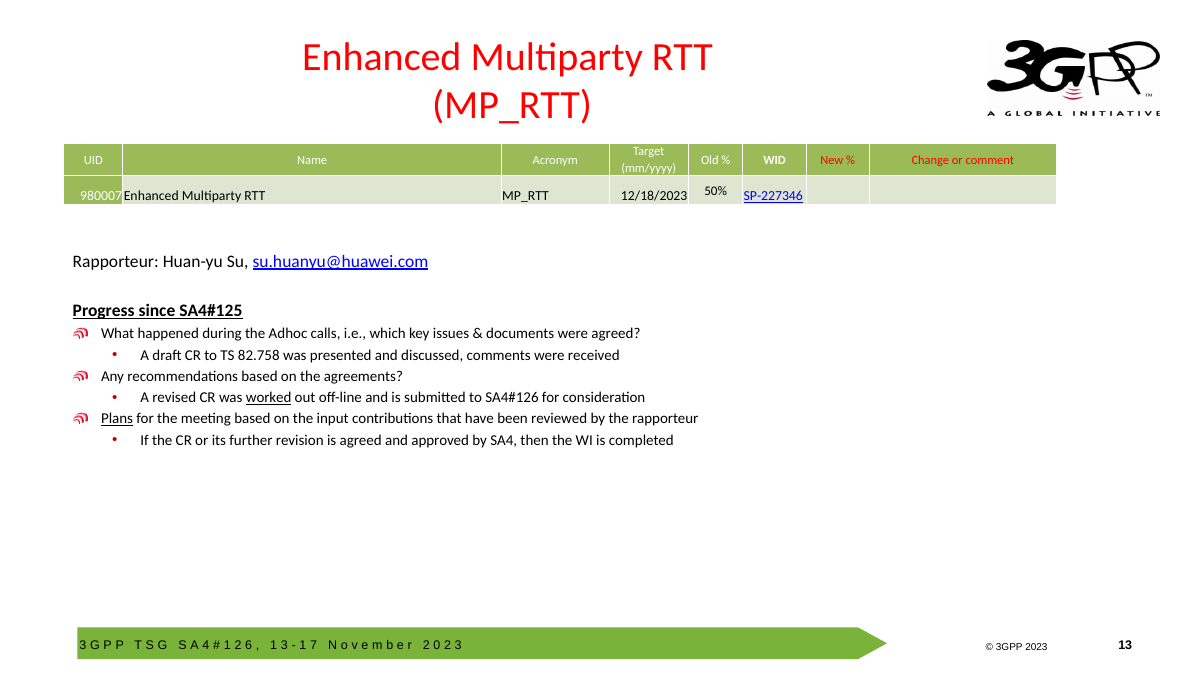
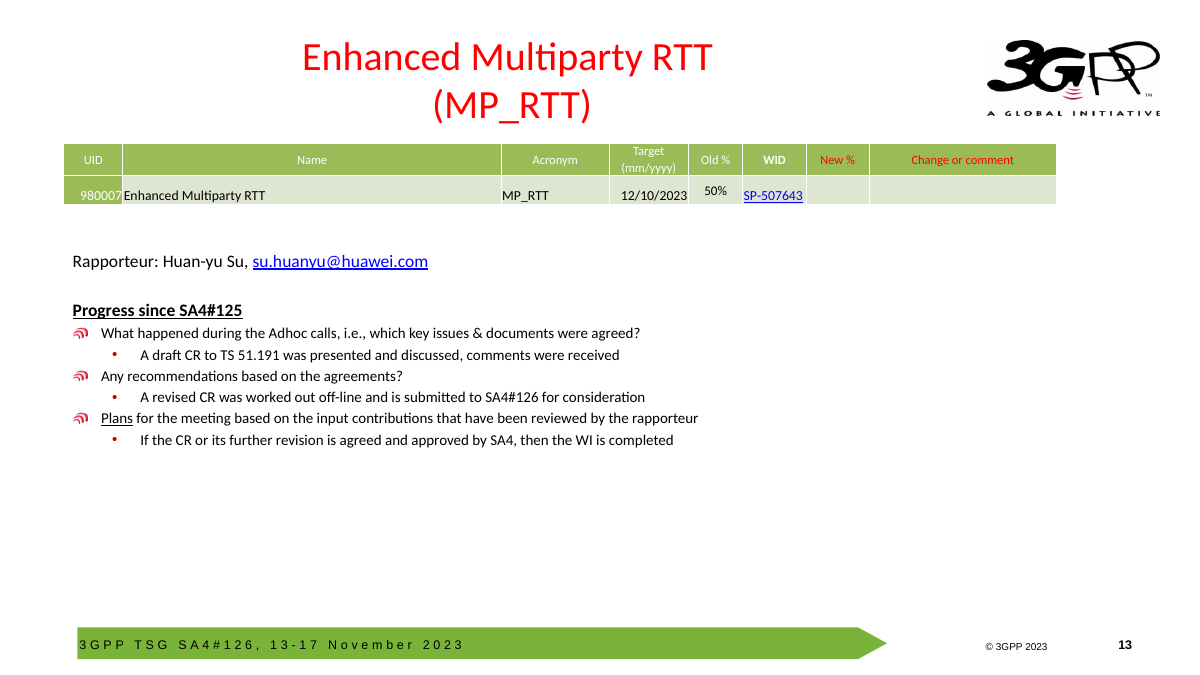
12/18/2023: 12/18/2023 -> 12/10/2023 (654, 196)
SP-227346: SP-227346 -> SP-507643 (773, 196)
82.758: 82.758 -> 51.191 (259, 355)
worked underline: present -> none (269, 398)
